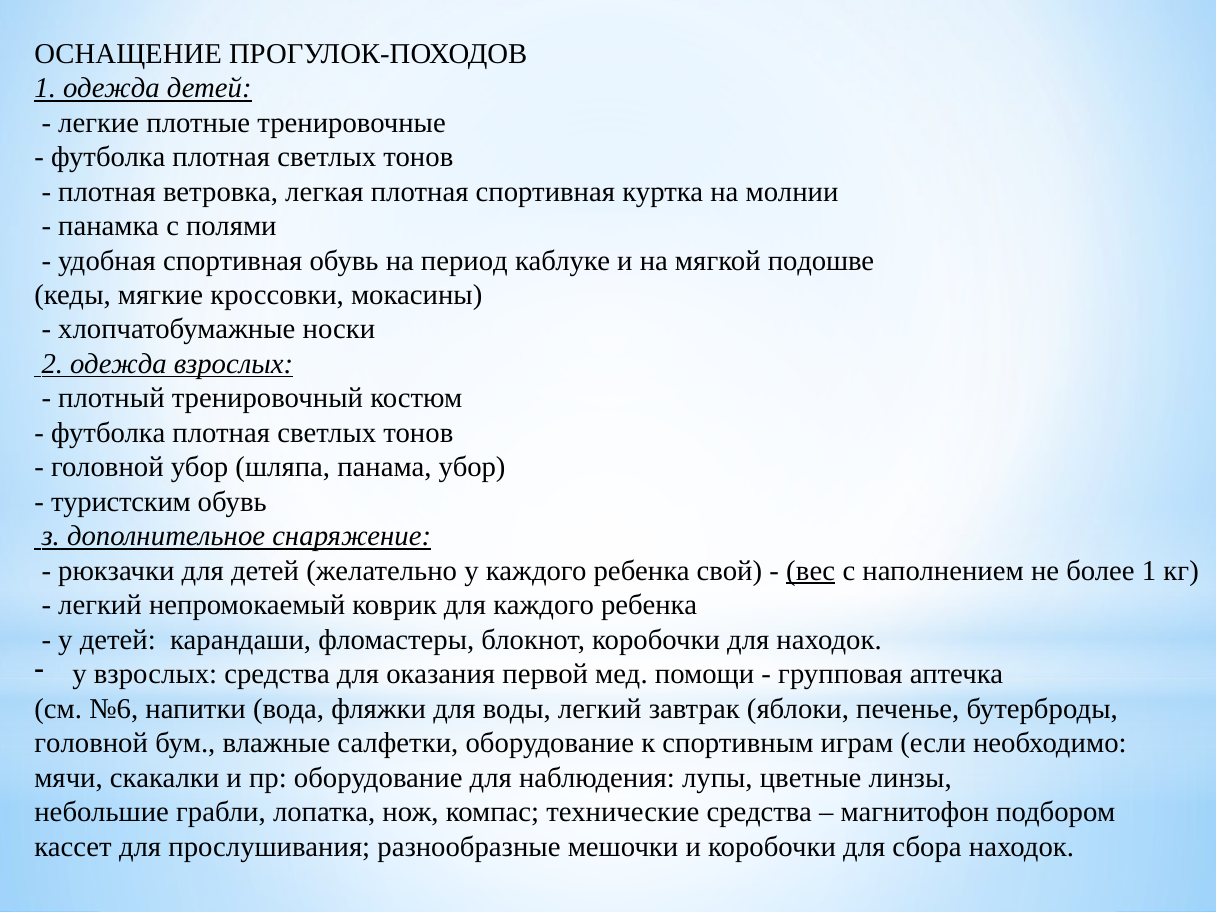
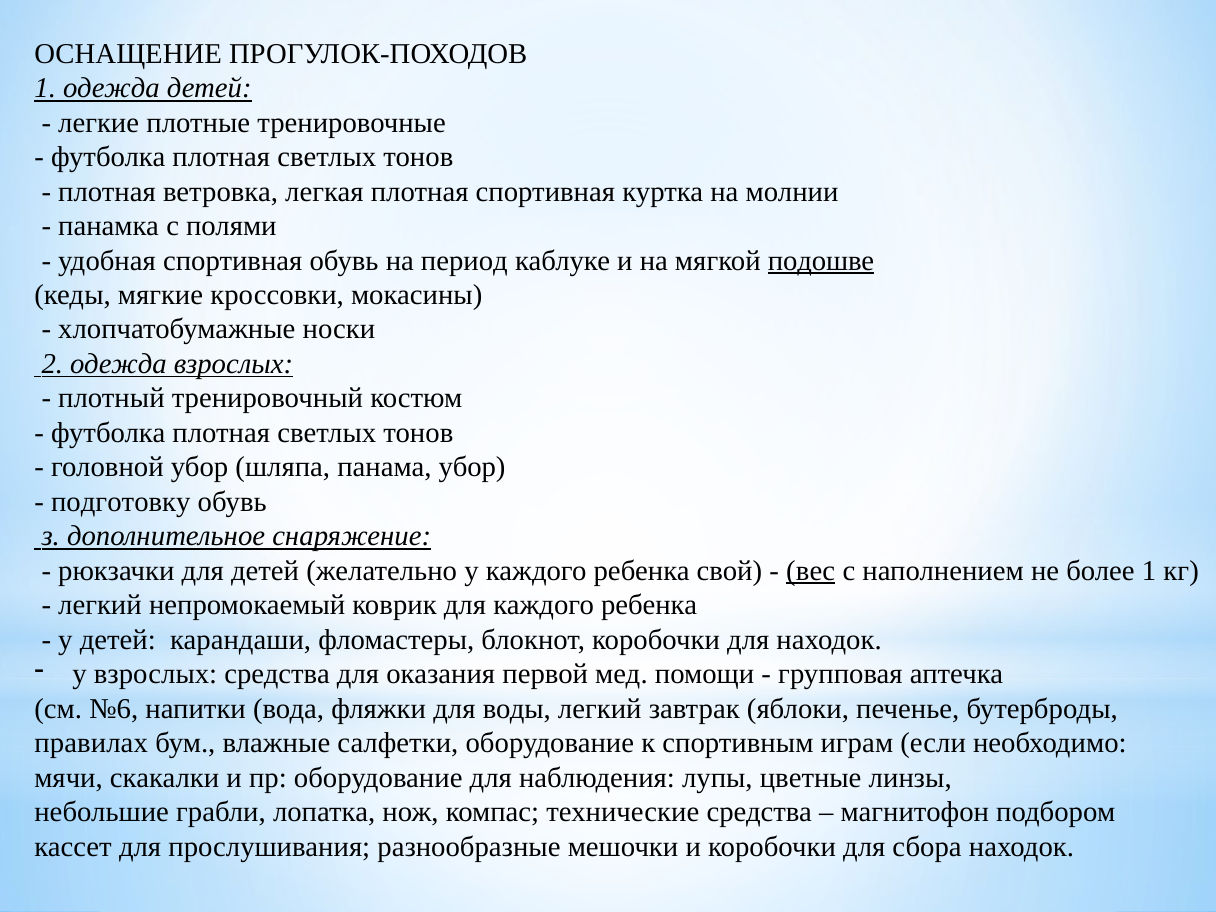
подошве underline: none -> present (821, 261)
туристским: туристским -> подготовку (121, 502)
головной: головной -> правилах (91, 743)
